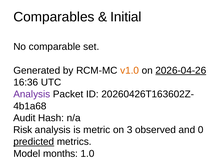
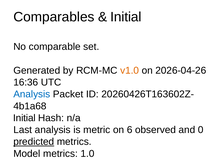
2026-04-26 underline: present -> none (181, 71)
Analysis colour: purple -> blue (32, 94)
Audit: Audit -> Initial (24, 118)
Risk: Risk -> Last (23, 130)
3: 3 -> 6 (130, 130)
Model months: months -> metrics (60, 154)
